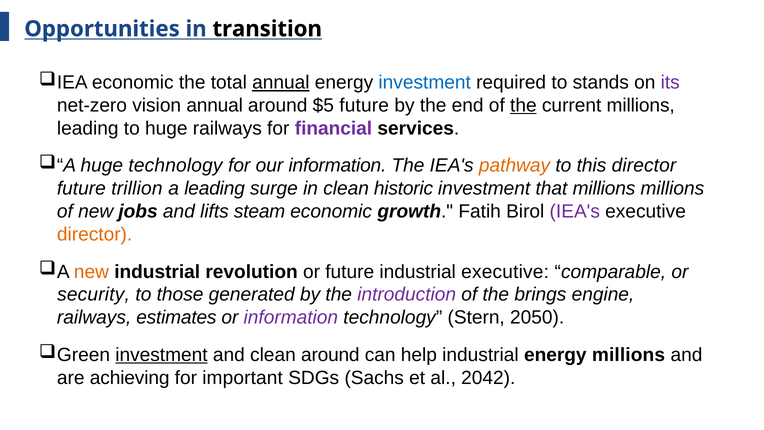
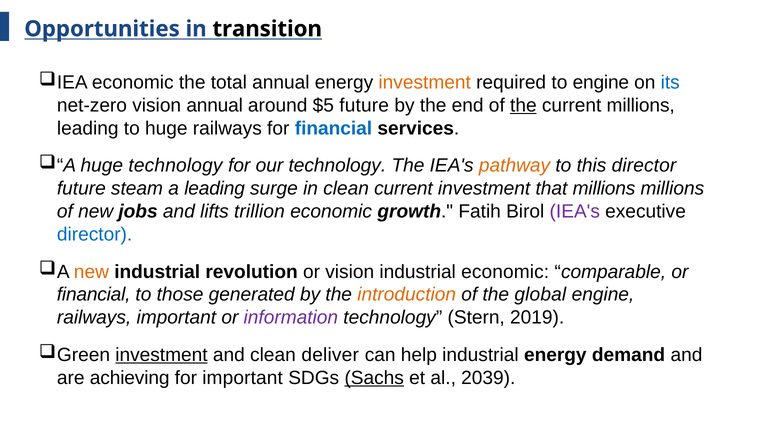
annual underline: present -> none (281, 82)
investment colour: blue -> orange (425, 82)
to stands: stands -> engine (601, 82)
its colour: purple -> blue (670, 82)
financial colour: purple -> blue (333, 128)
our information: information -> technology (337, 166)
trillion: trillion -> steam (137, 188)
clean historic: historic -> current (403, 188)
steam: steam -> trillion (259, 211)
director colour: orange -> blue (95, 234)
or future: future -> vision (350, 272)
industrial executive: executive -> economic (505, 272)
security: security -> financial (94, 294)
introduction colour: purple -> orange (407, 294)
brings: brings -> global (540, 294)
railways estimates: estimates -> important (176, 317)
2050: 2050 -> 2019 (537, 317)
clean around: around -> deliver (330, 355)
energy millions: millions -> demand (629, 355)
Sachs underline: none -> present (374, 378)
2042: 2042 -> 2039 (488, 378)
